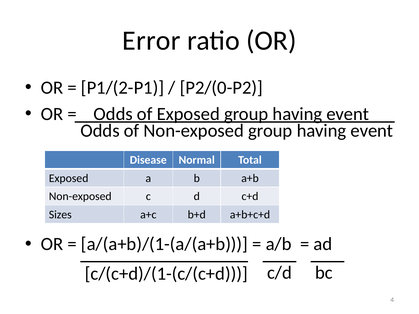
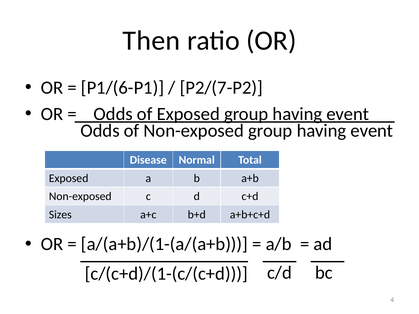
Error: Error -> Then (151, 41)
P1/(2-P1: P1/(2-P1 -> P1/(6-P1 (123, 88)
P2/(0-P2: P2/(0-P2 -> P2/(7-P2 (221, 88)
